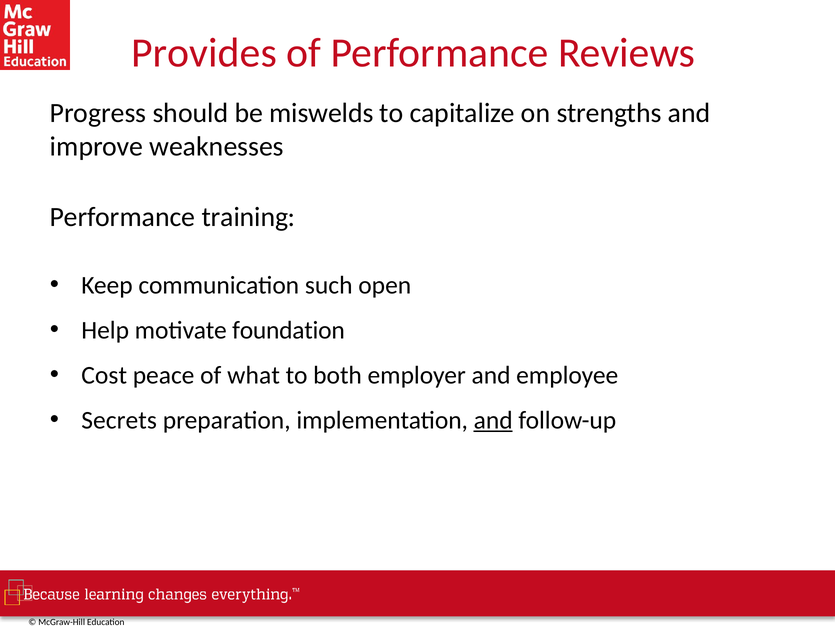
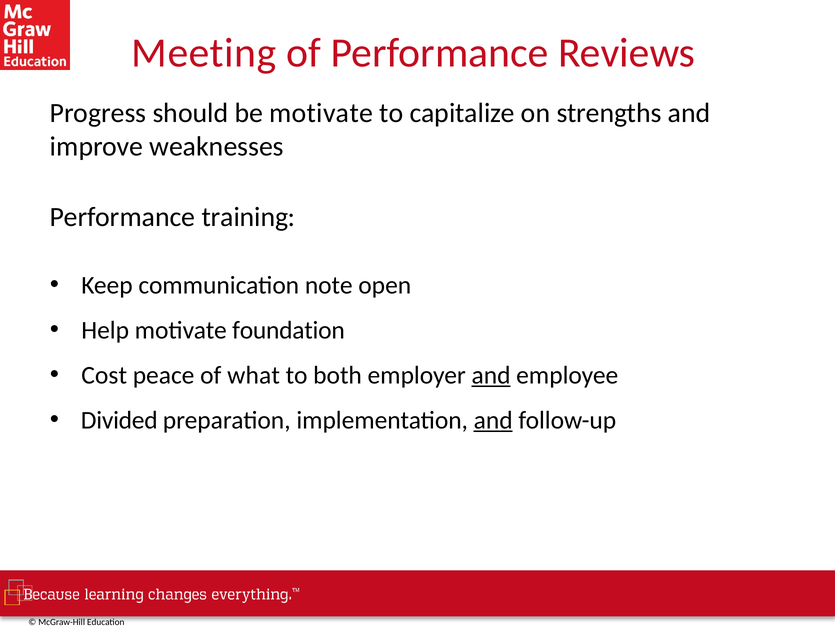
Provides: Provides -> Meeting (204, 53)
be miswelds: miswelds -> motivate (321, 113)
such: such -> note (329, 286)
and underline: none -> present (491, 375)
Secrets: Secrets -> Divided (119, 420)
